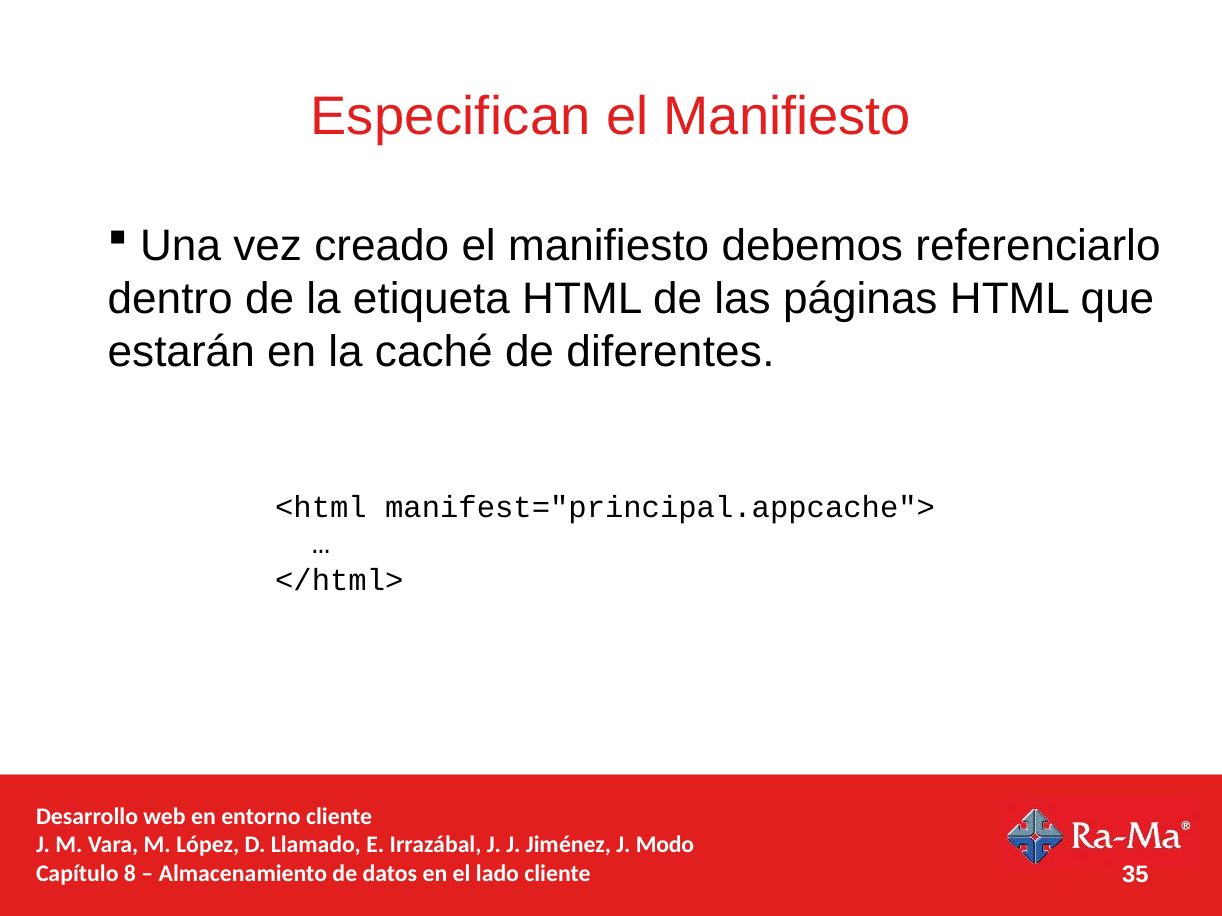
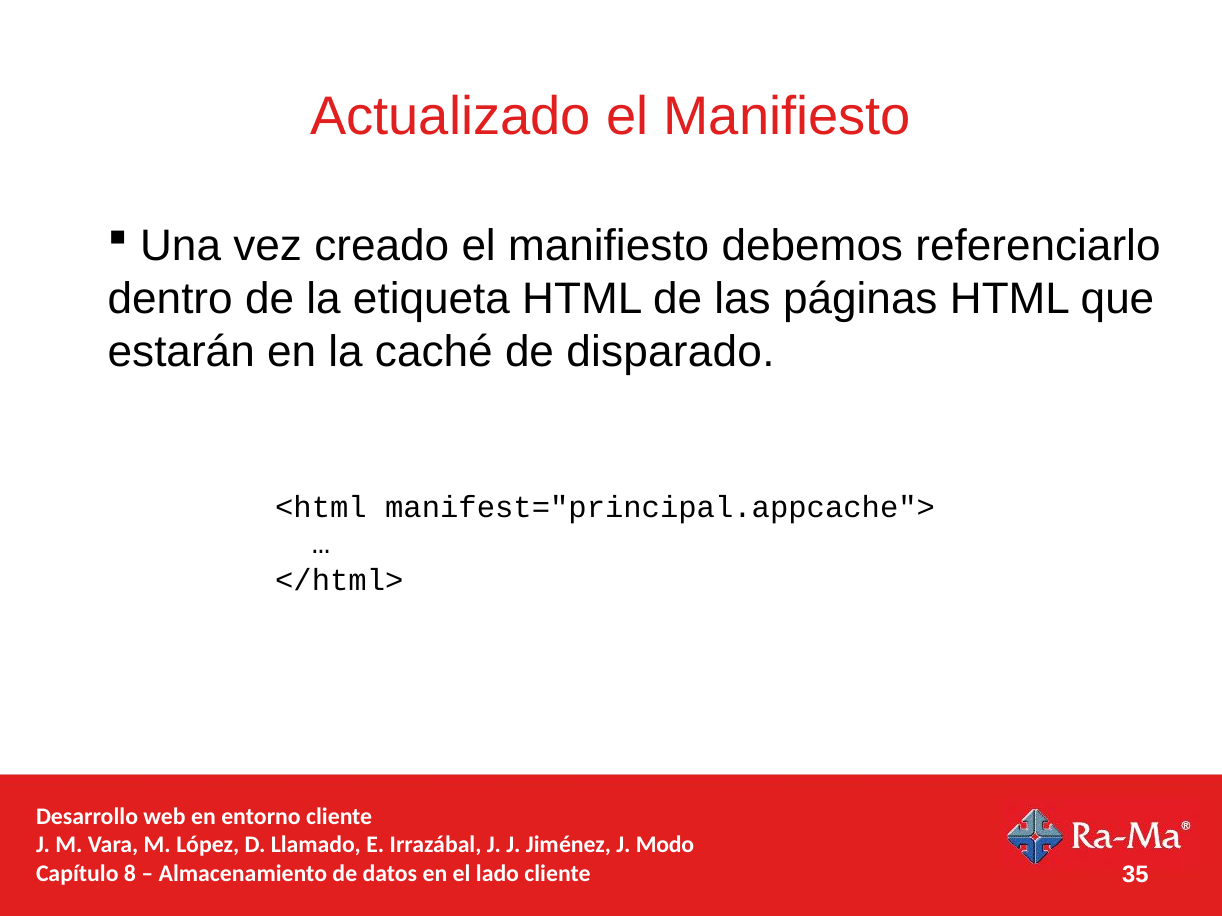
Especifican: Especifican -> Actualizado (451, 117)
diferentes: diferentes -> disparado (670, 352)
